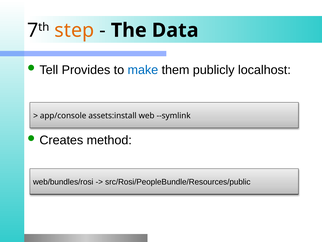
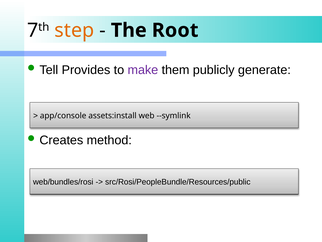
Data: Data -> Root (175, 30)
make colour: blue -> purple (143, 70)
localhost: localhost -> generate (264, 70)
